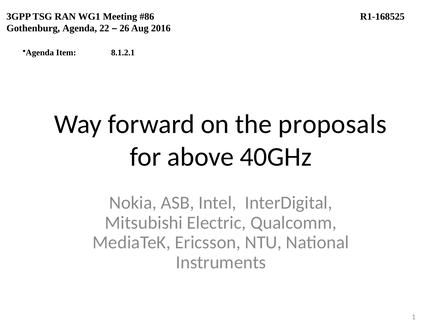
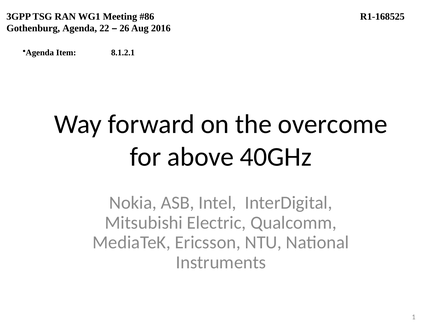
proposals: proposals -> overcome (333, 124)
